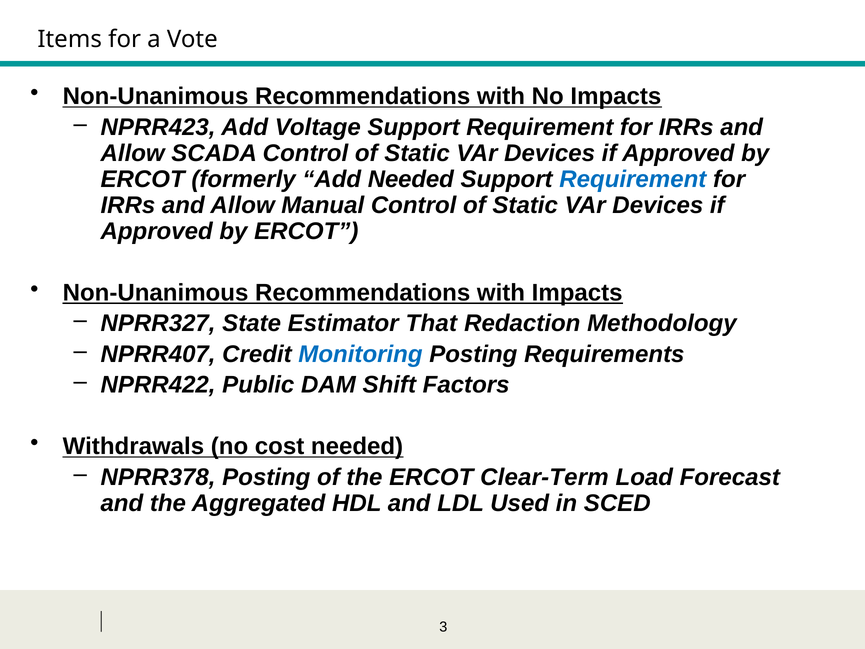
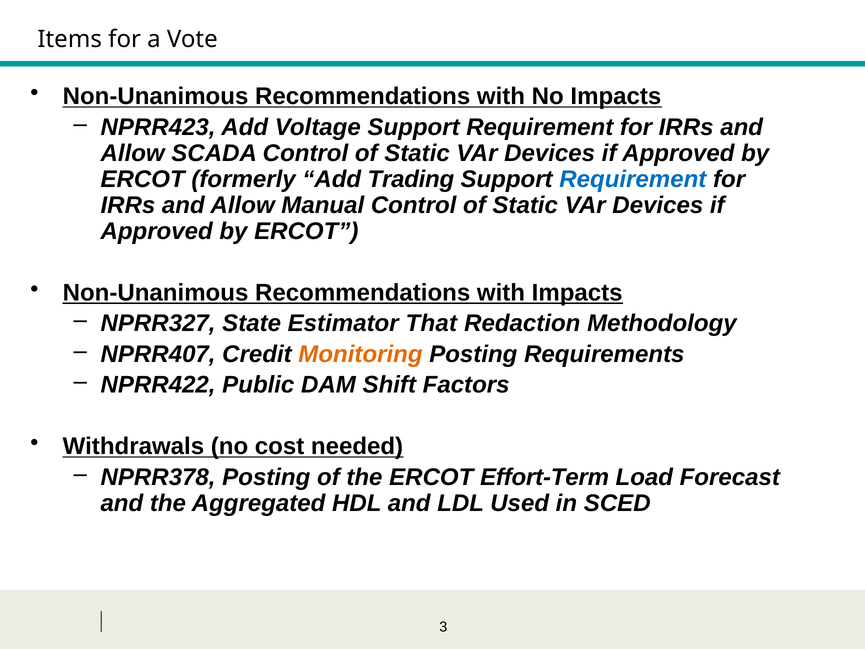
Add Needed: Needed -> Trading (411, 179)
Monitoring colour: blue -> orange (360, 354)
Clear-Term: Clear-Term -> Effort-Term (545, 477)
